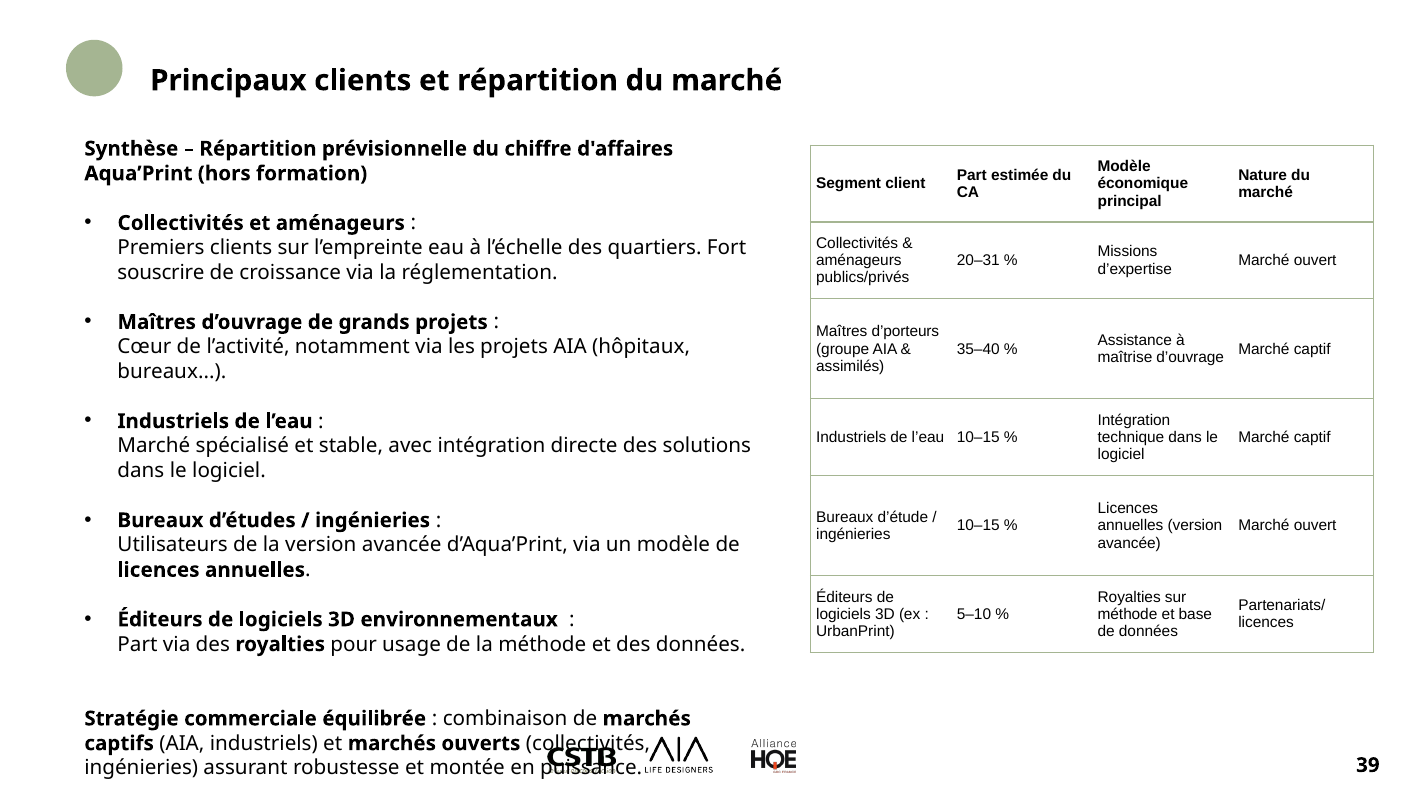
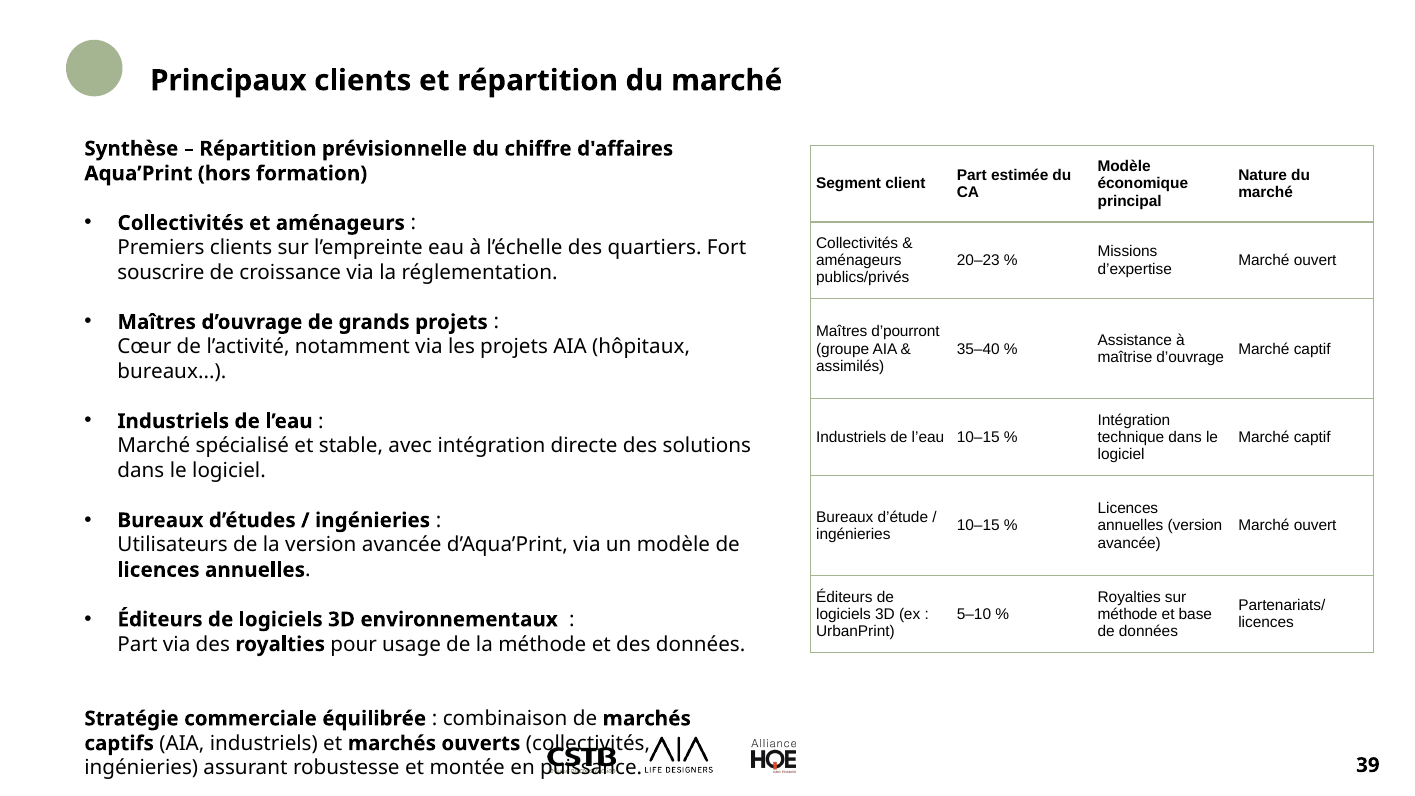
20–31: 20–31 -> 20–23 (978, 260)
d’porteurs: d’porteurs -> d’pourront (905, 332)
